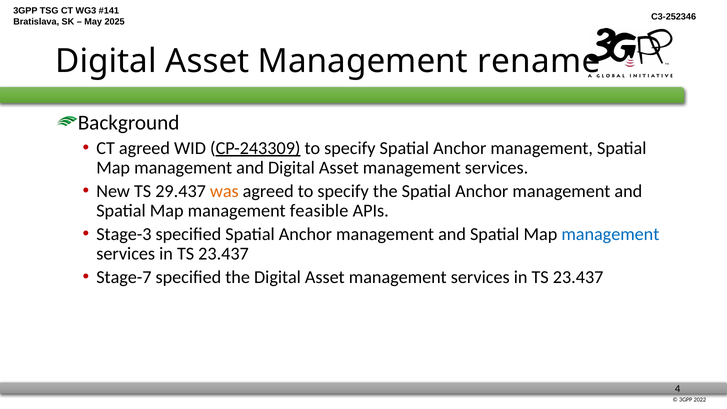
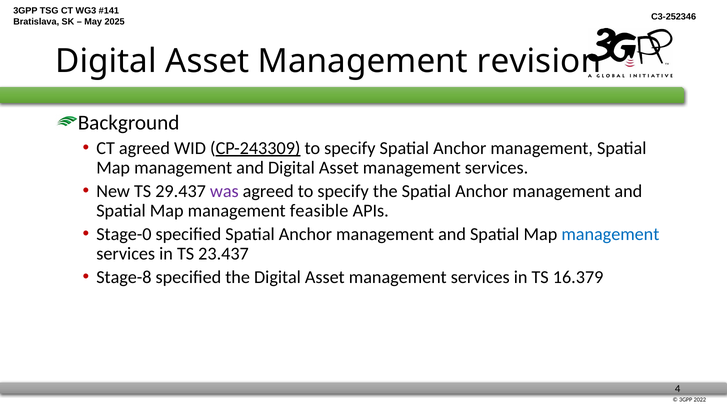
rename: rename -> revision (539, 61)
was colour: orange -> purple (224, 191)
Stage-3: Stage-3 -> Stage-0 (124, 234)
Stage-7: Stage-7 -> Stage-8 (124, 277)
23.437: 23.437 -> 16.379 (578, 277)
